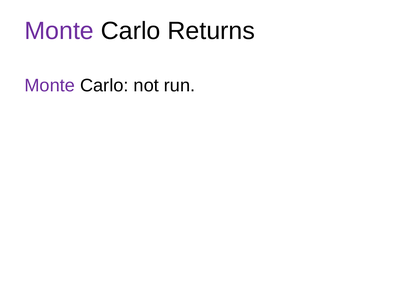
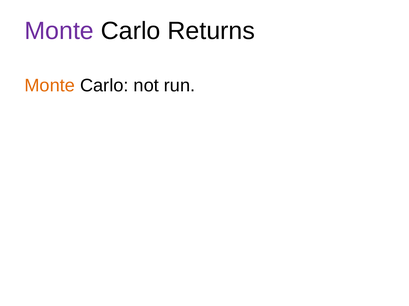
Monte colour: purple -> orange (50, 86)
